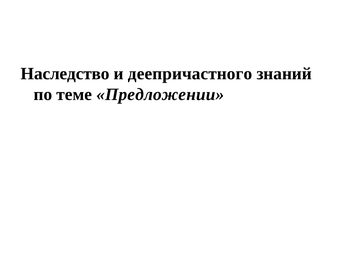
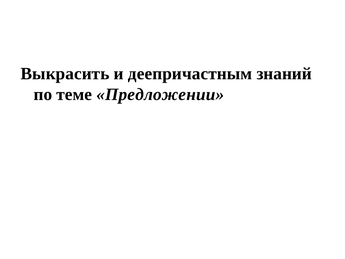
Наследство: Наследство -> Выкрасить (65, 74)
деепричастного: деепричастного -> деепричастным (190, 74)
